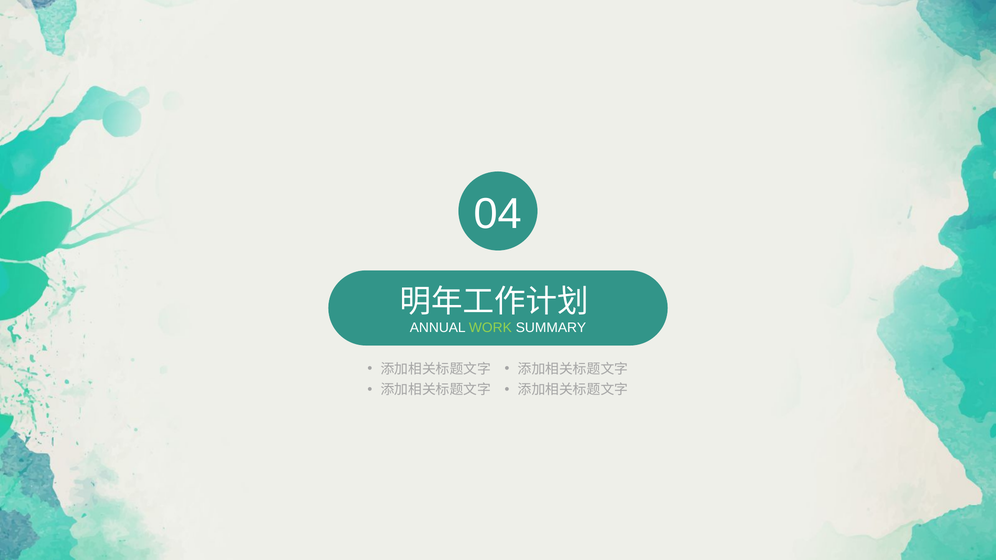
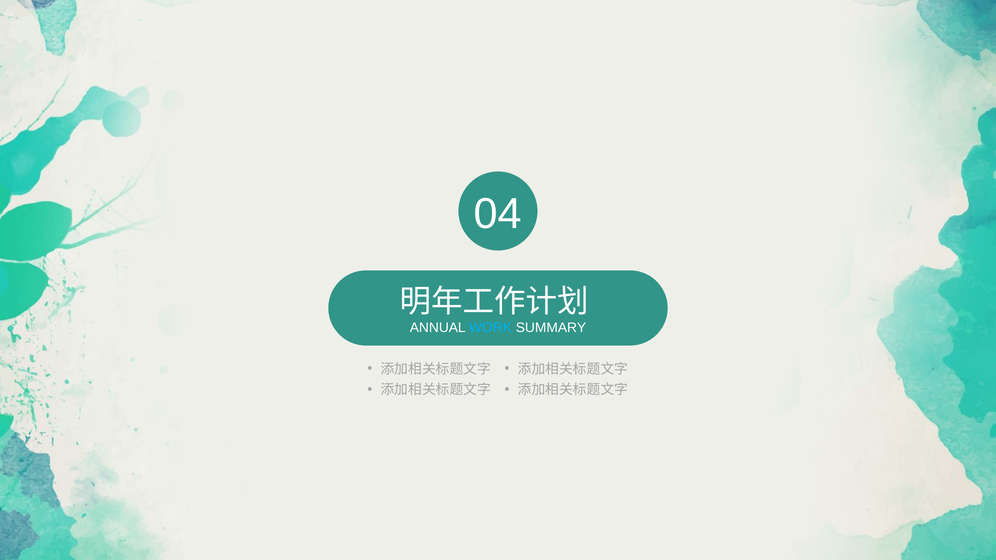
WORK colour: light green -> light blue (490, 328)
